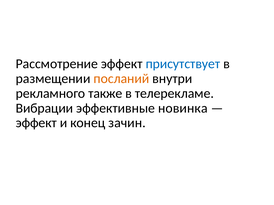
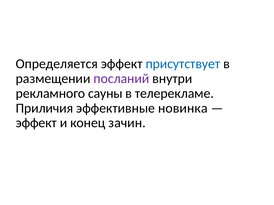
Рассмотрение: Рассмотрение -> Определяется (57, 64)
посланий colour: orange -> purple (121, 79)
также: также -> сауны (105, 94)
Вибрации: Вибрации -> Приличия (44, 108)
